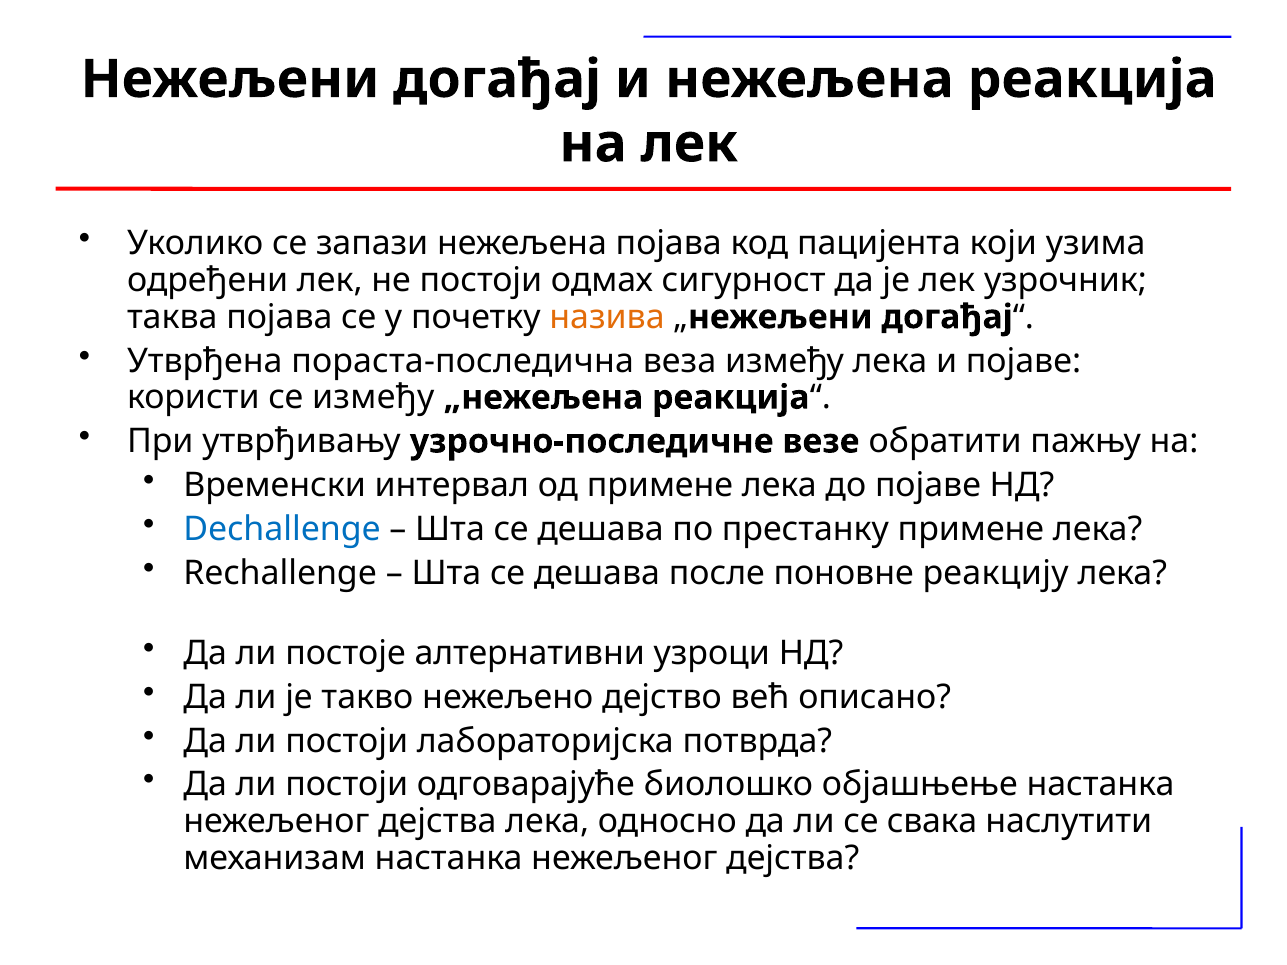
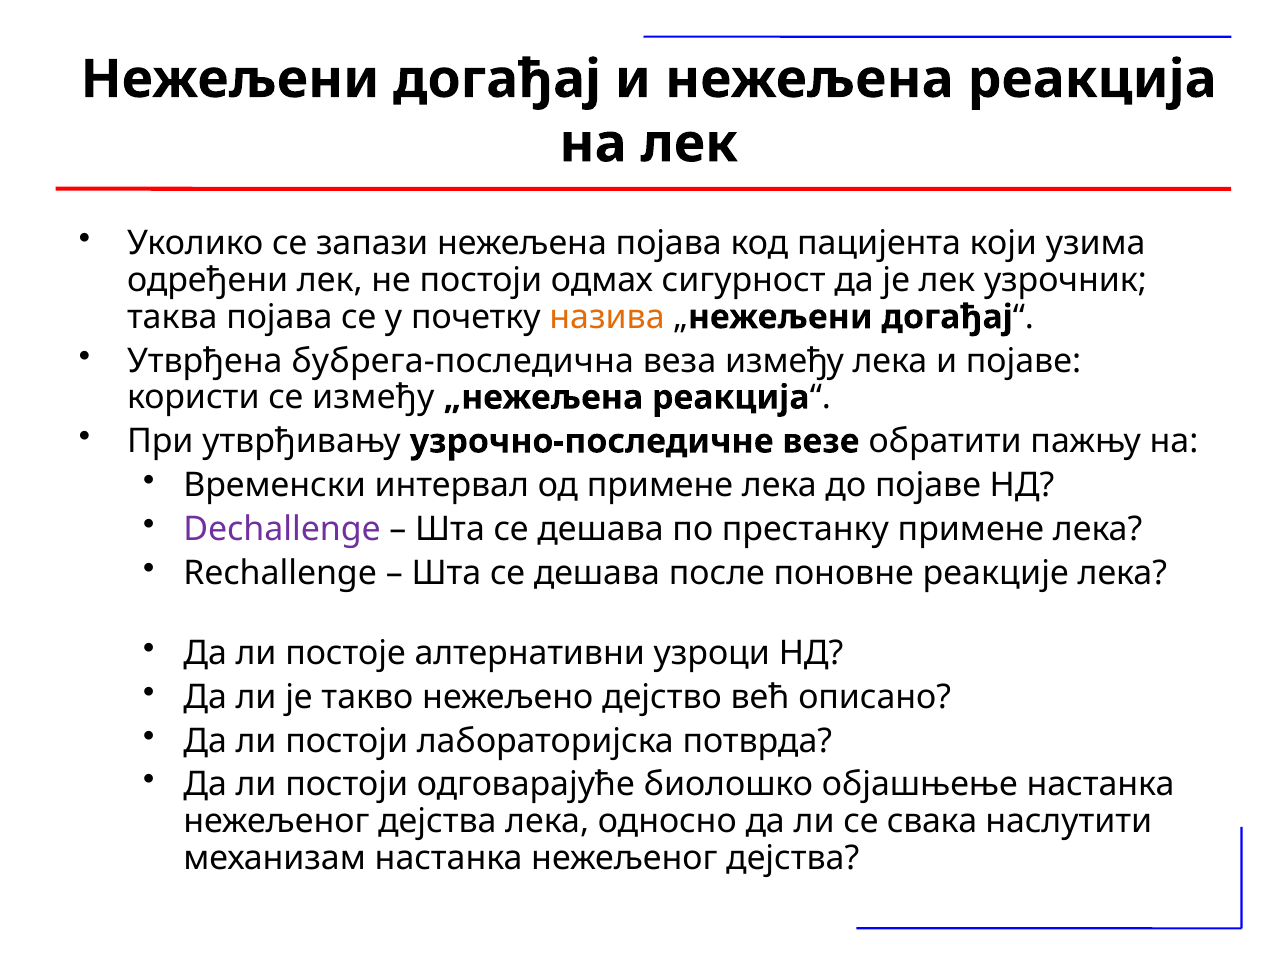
пораста-последична: пораста-последична -> бубрега-последична (463, 361)
Dechallenge colour: blue -> purple (282, 529)
реакцију: реакцију -> реакције (996, 573)
